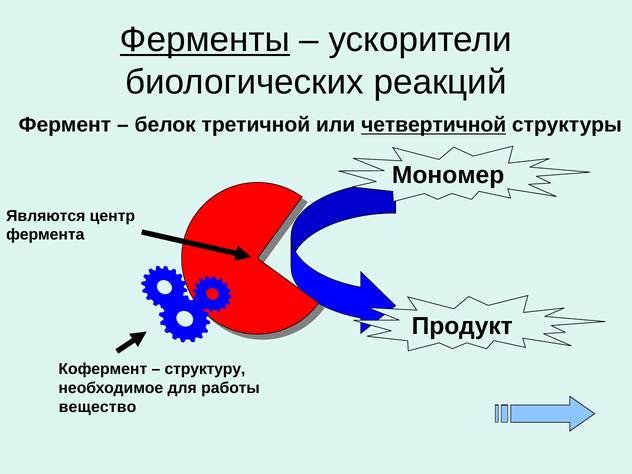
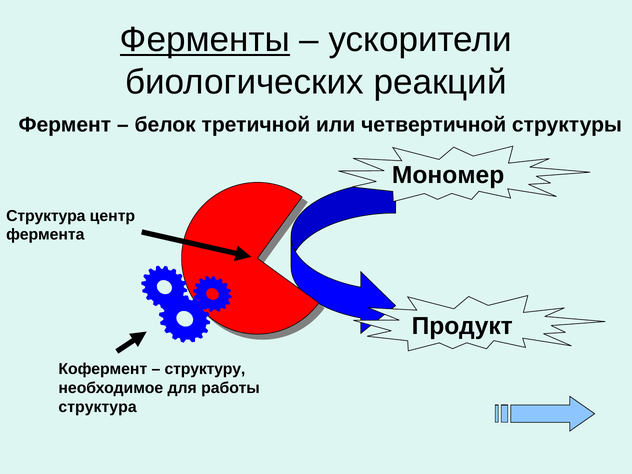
четвертичной underline: present -> none (434, 125)
Являются: Являются -> Структура (46, 216)
вещество: вещество -> структура (98, 407)
